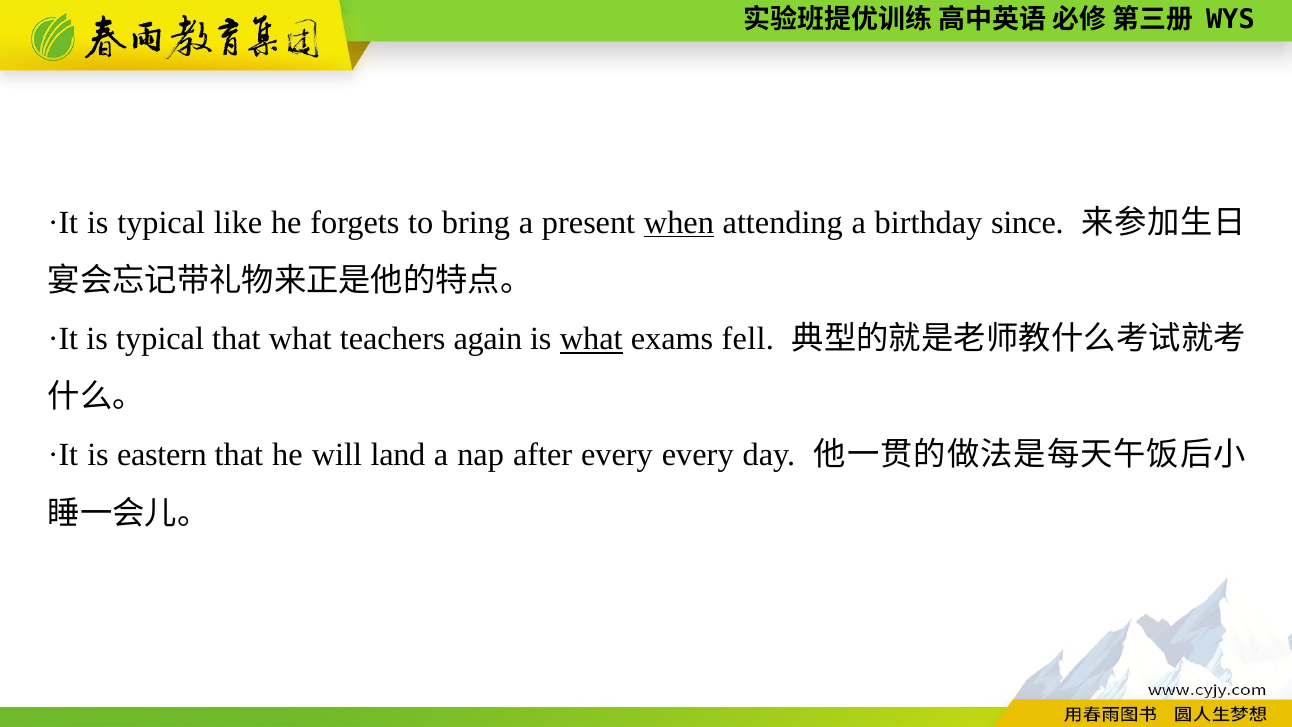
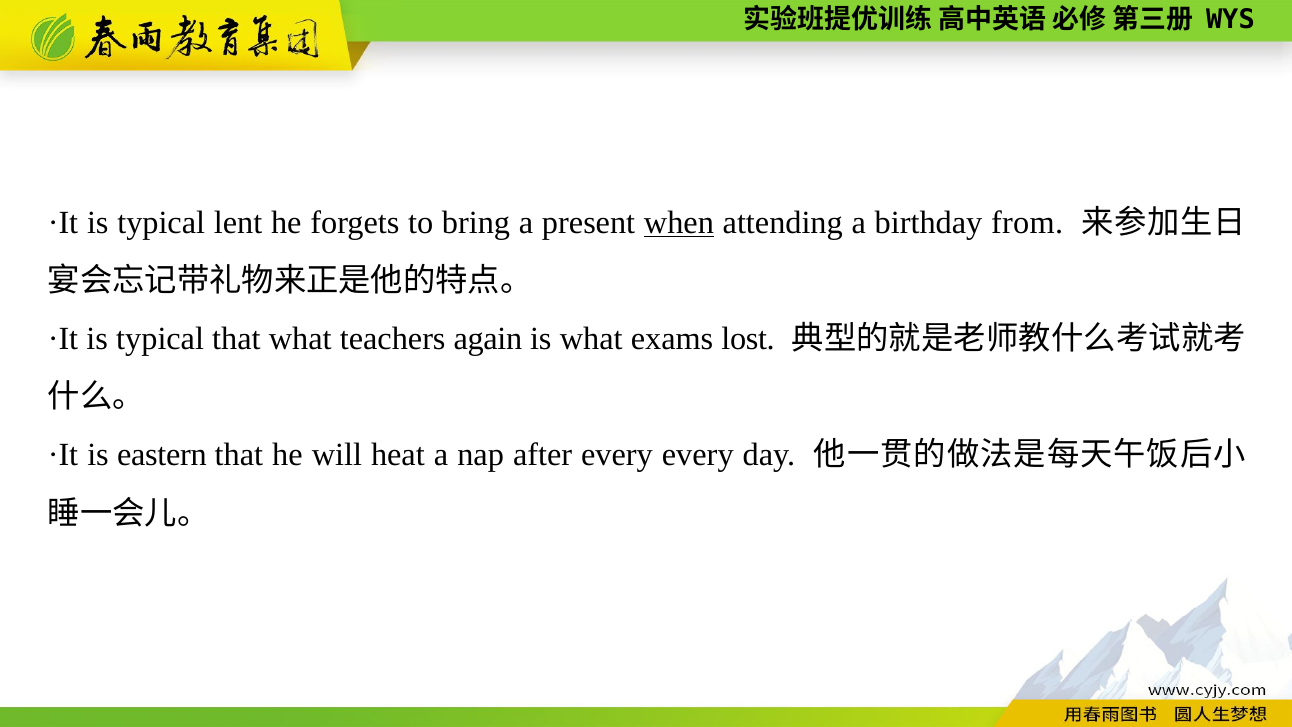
like: like -> lent (238, 223)
since: since -> from (1027, 223)
what underline: present -> none (591, 339)
fell: fell -> lost (748, 339)
land: land -> heat (398, 455)
